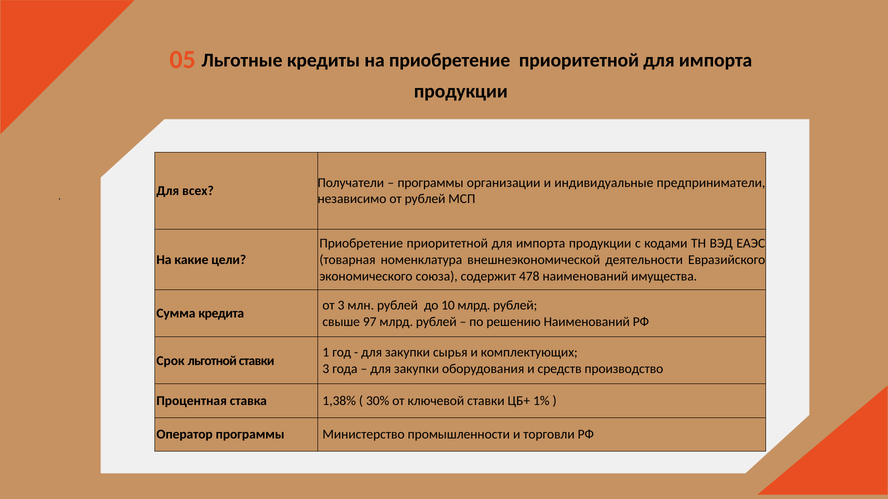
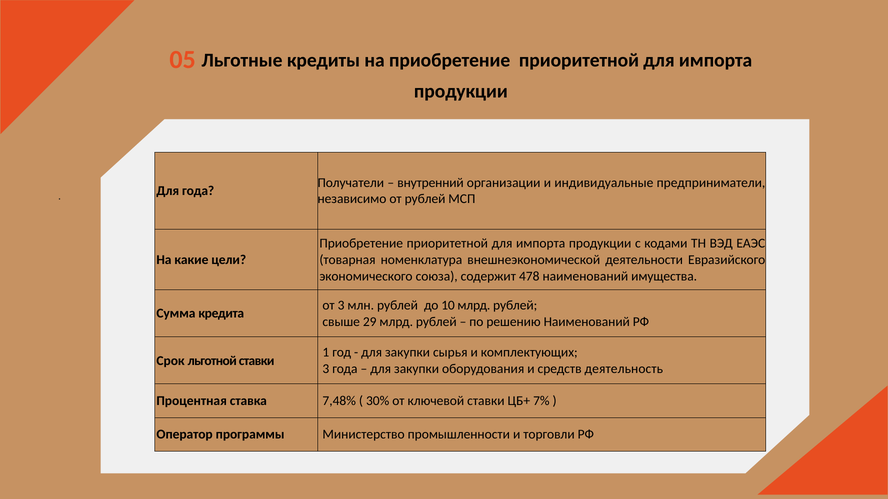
программы: программы -> внутренний (431, 183)
Для всех: всех -> года (198, 191)
97: 97 -> 29 (370, 322)
производство: производство -> деятельность (624, 369)
1,38%: 1,38% -> 7,48% (339, 401)
1%: 1% -> 7% (541, 401)
